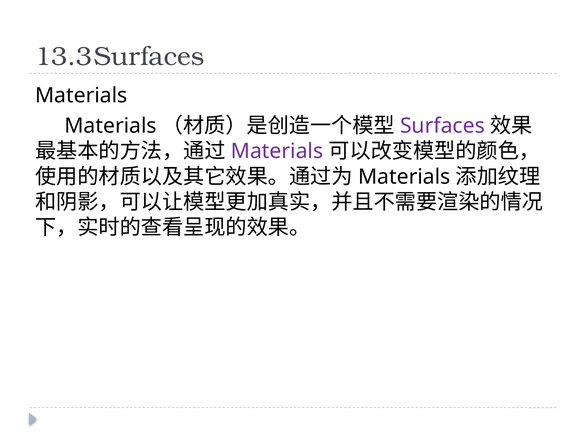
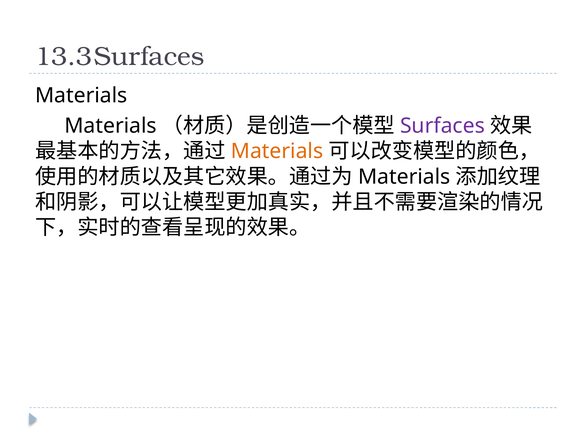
Materials colour: purple -> orange (277, 151)
